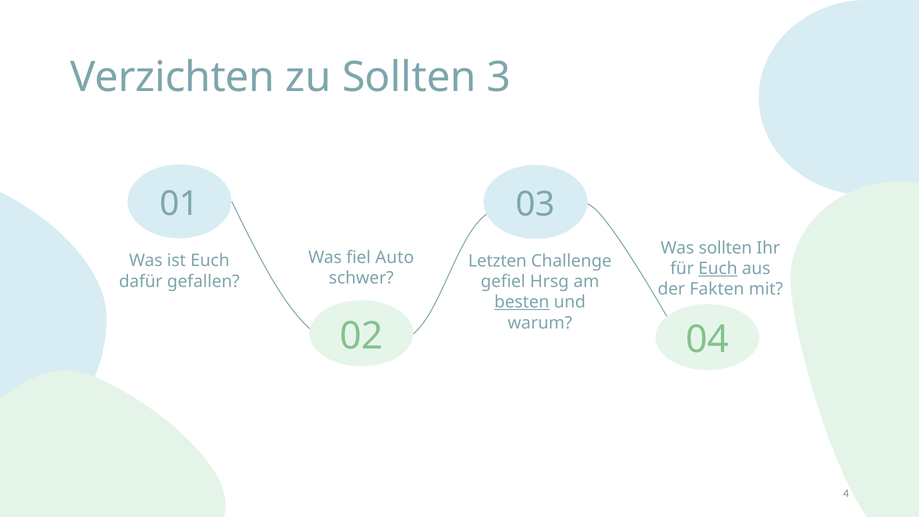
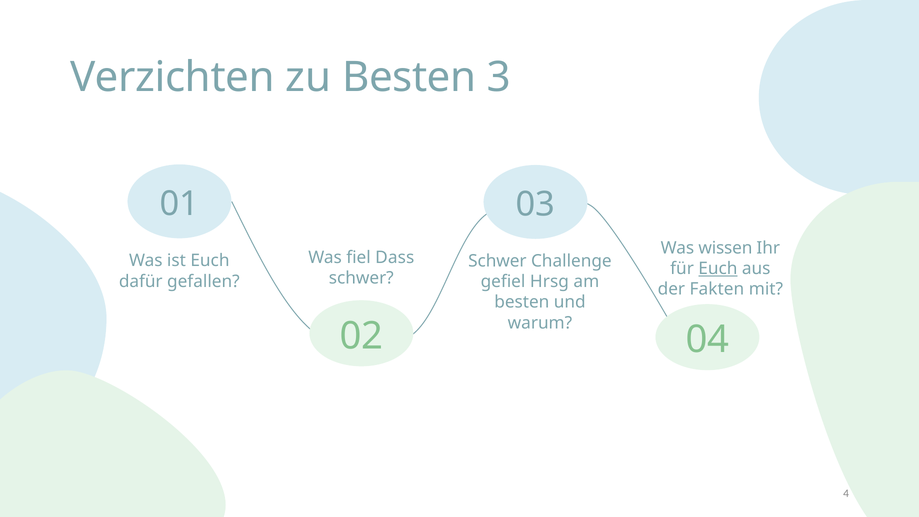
zu Sollten: Sollten -> Besten (409, 77)
Was sollten: sollten -> wissen (725, 248)
Auto: Auto -> Dass (395, 258)
Letzten: Letzten -> Schwer (497, 261)
besten underline: present -> none (522, 302)
